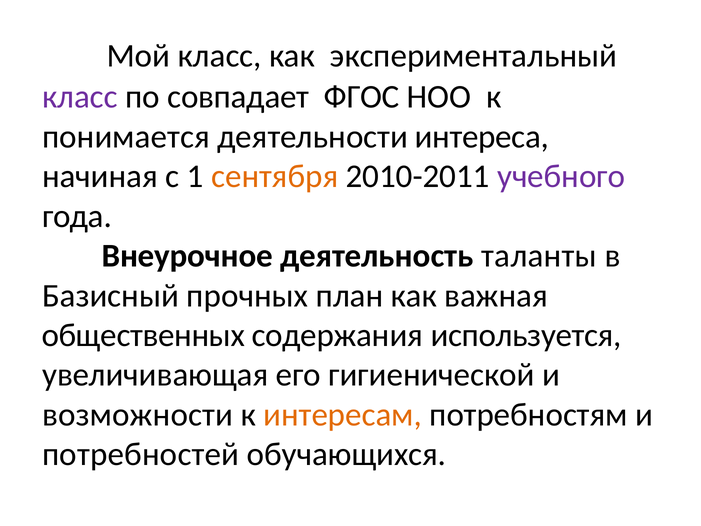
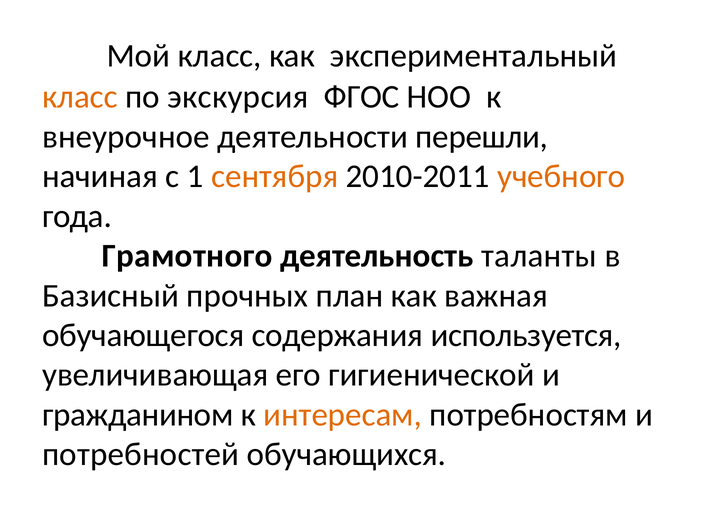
класс colour: purple -> orange (80, 97)
совпадает: совпадает -> экскурсия (238, 97)
понимается: понимается -> внеурочное (126, 137)
интереса: интереса -> перешли (482, 137)
учебного colour: purple -> orange (561, 176)
Внеурочное: Внеурочное -> Грамотного (187, 256)
общественных: общественных -> обучающегося (143, 335)
возможности: возможности -> гражданином (138, 415)
